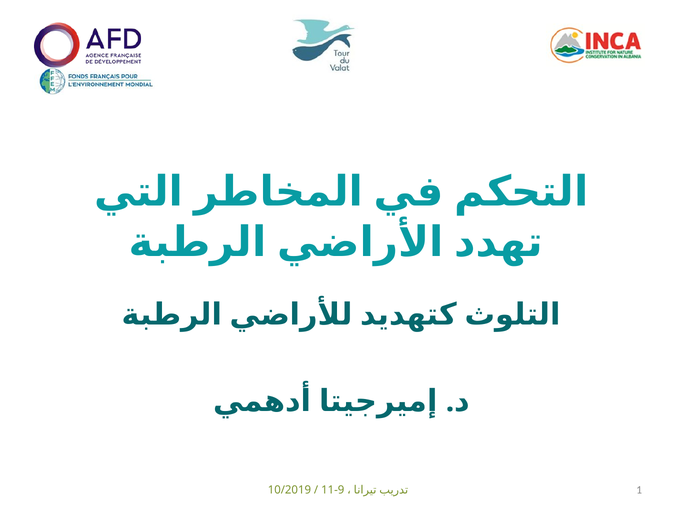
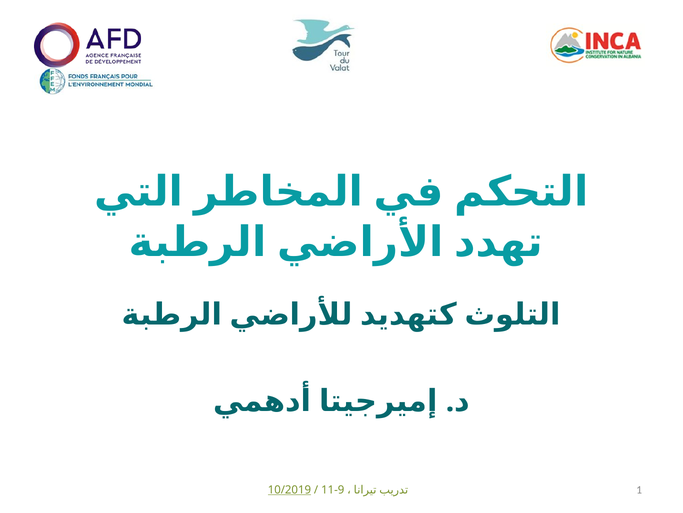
10/2019 underline: none -> present (289, 489)
